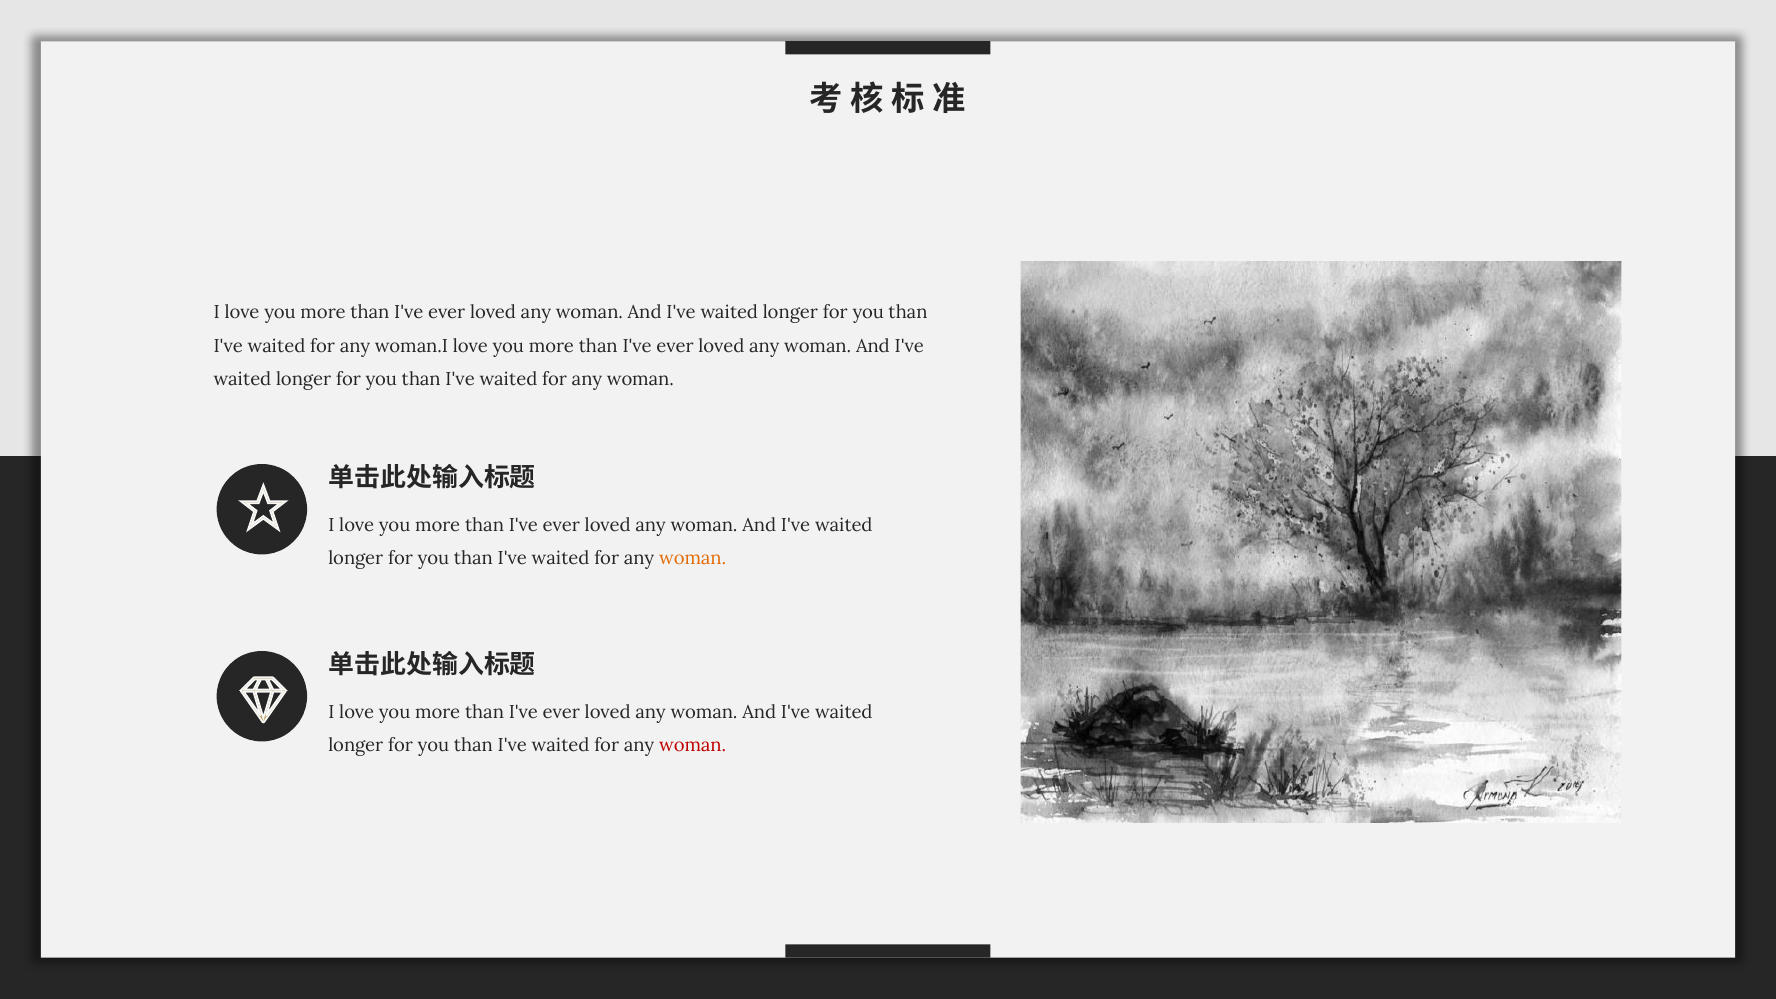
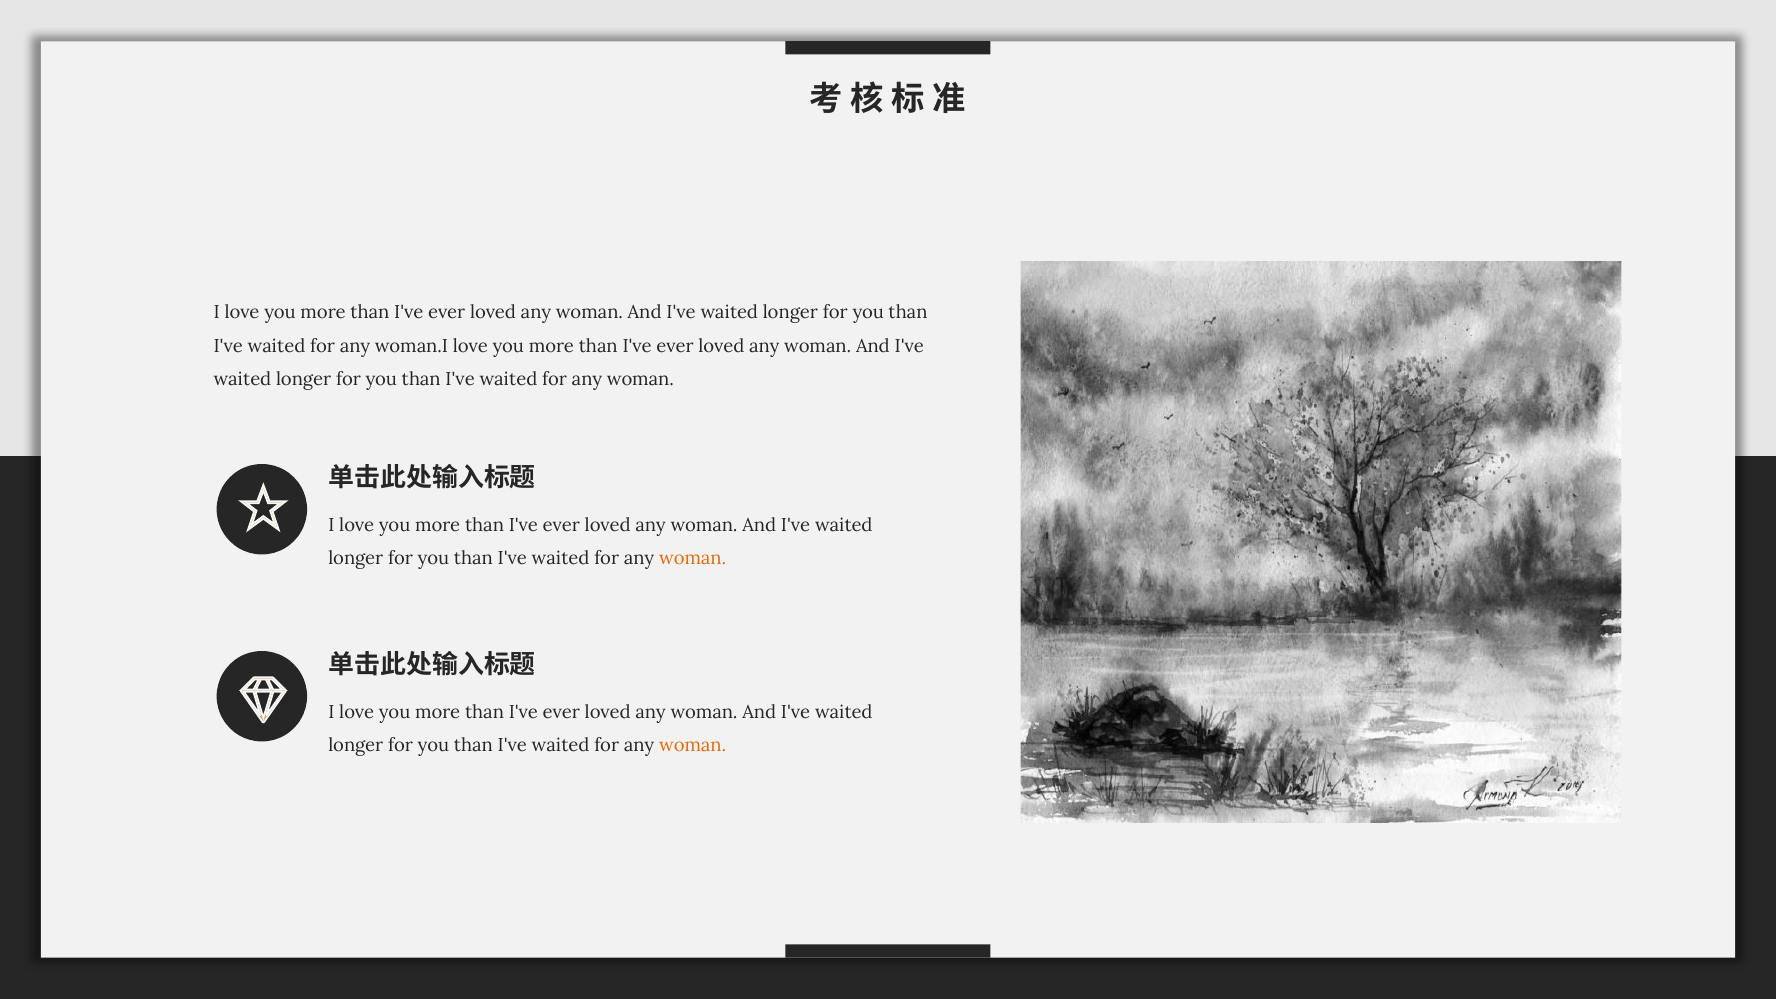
woman colour: red -> orange (693, 745)
